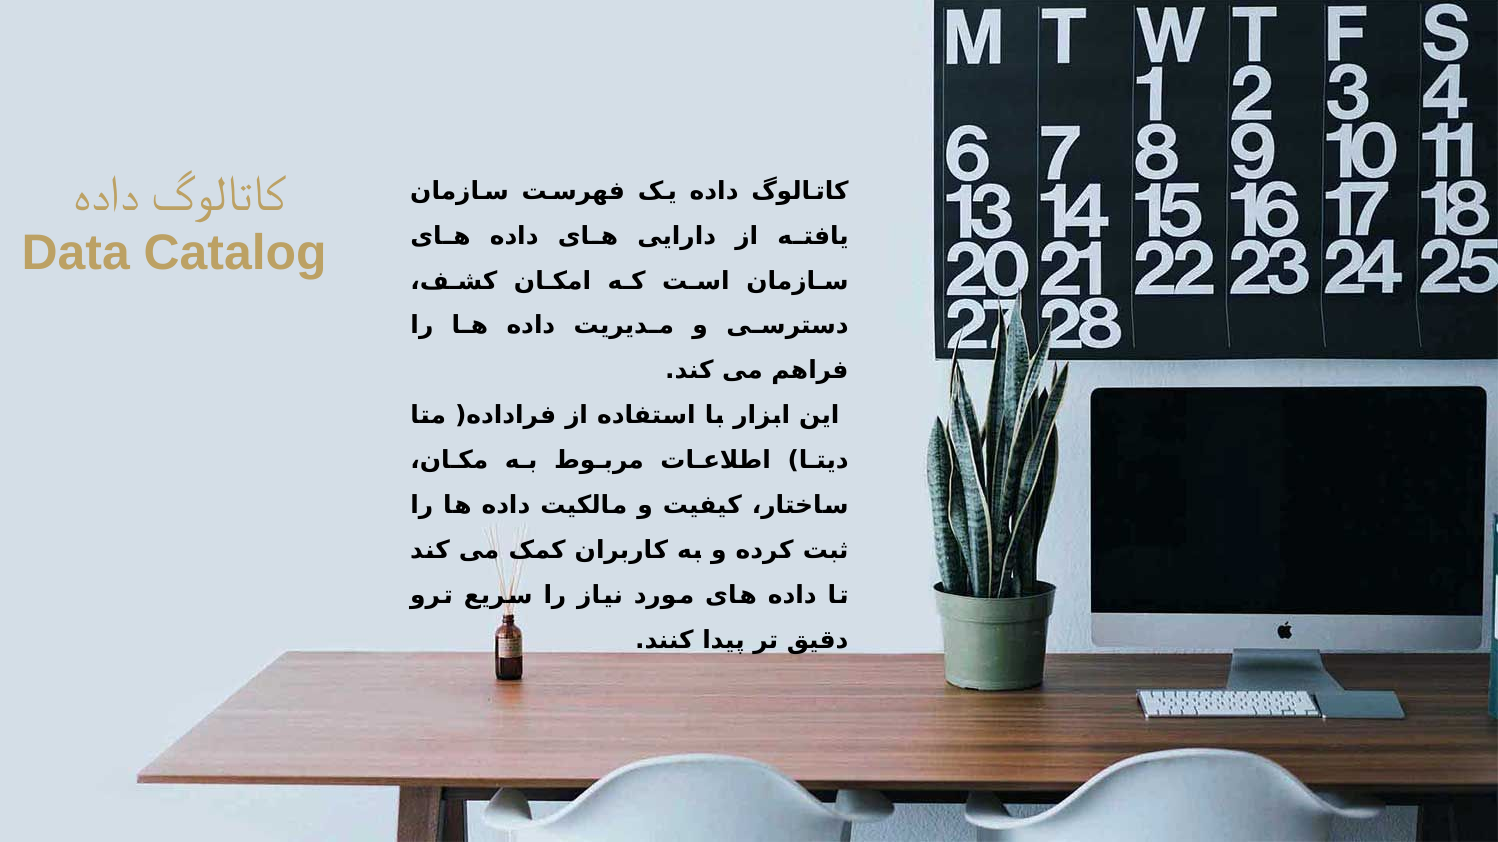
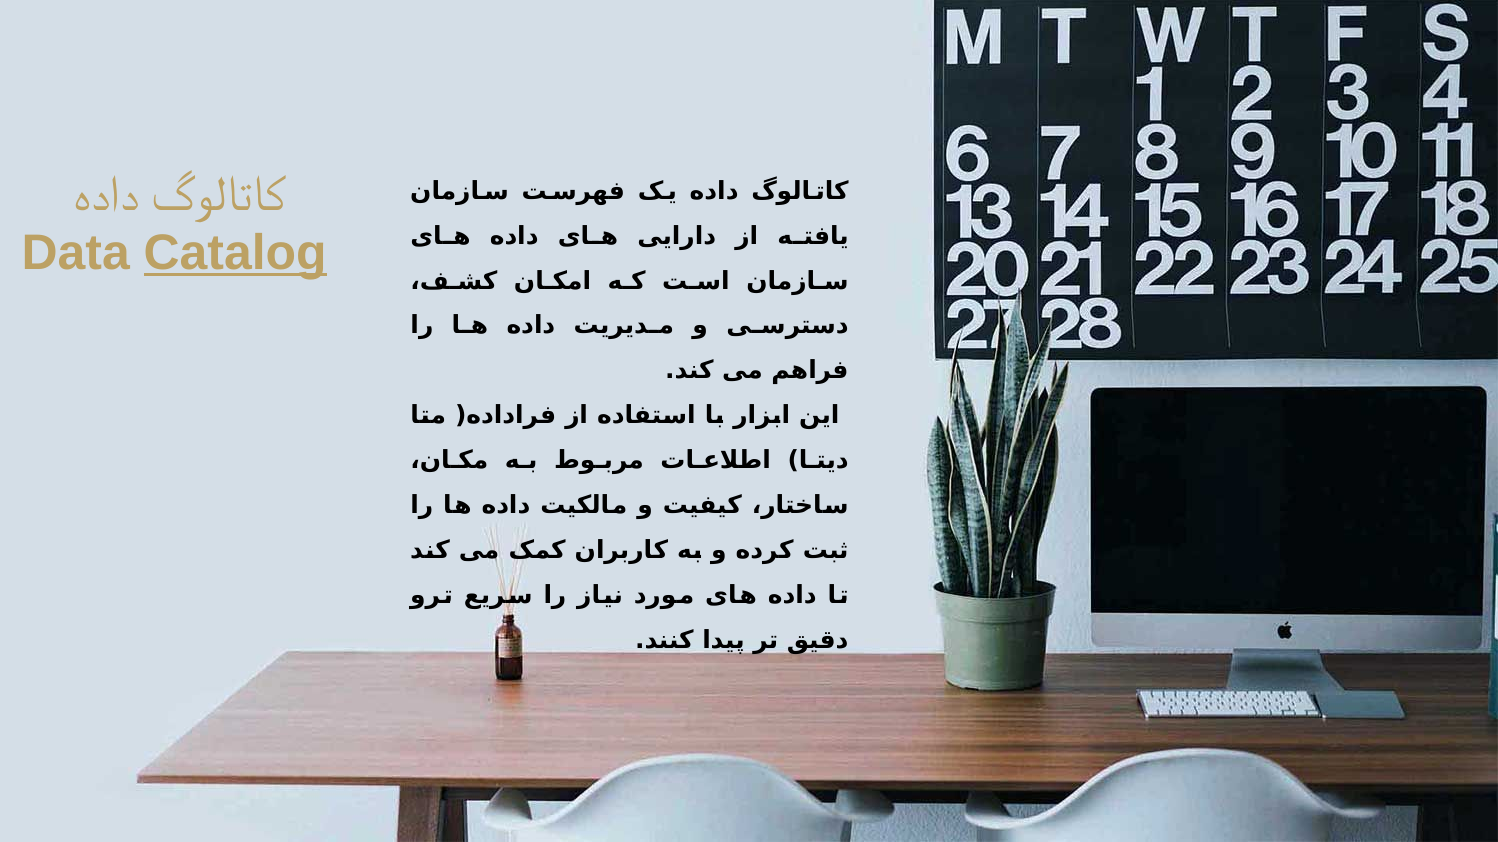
Catalog underline: none -> present (235, 254)
